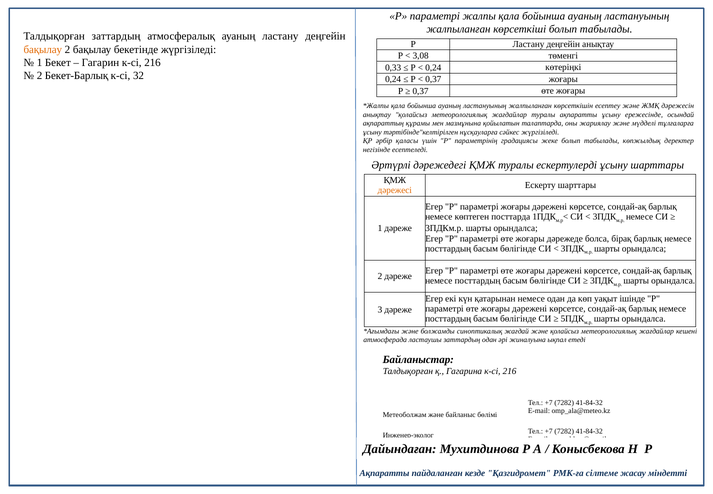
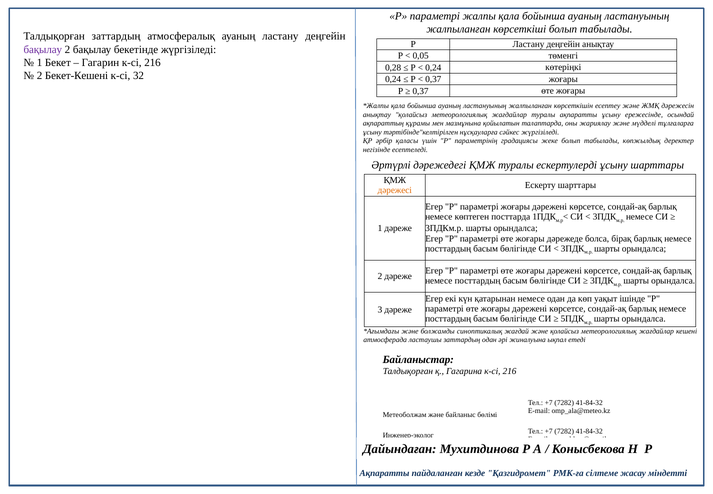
бақылау colour: orange -> purple (43, 49)
3,08: 3,08 -> 0,05 (421, 56)
0,33: 0,33 -> 0,28 (393, 68)
Бекет-Барлық: Бекет-Барлық -> Бекет-Кешені (77, 76)
